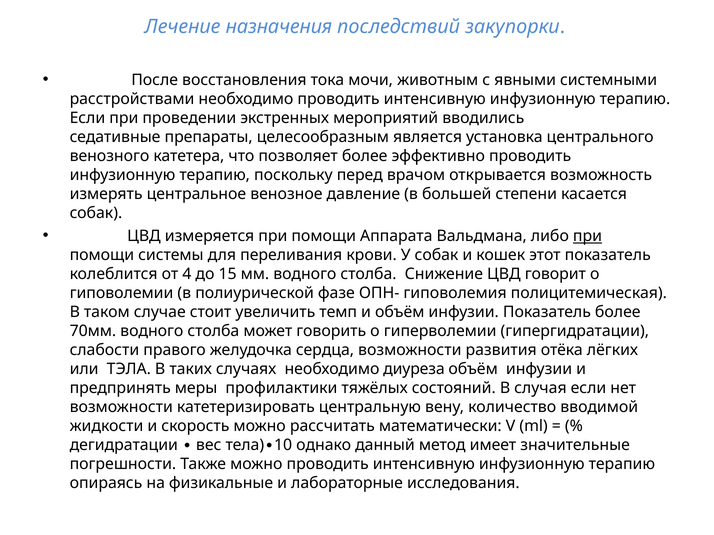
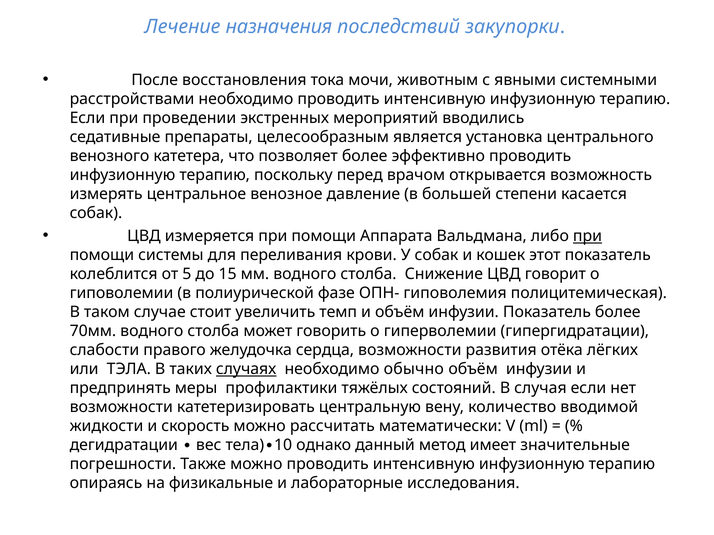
4: 4 -> 5 (187, 274)
случаях underline: none -> present (246, 369)
диуреза: диуреза -> обычно (414, 369)
